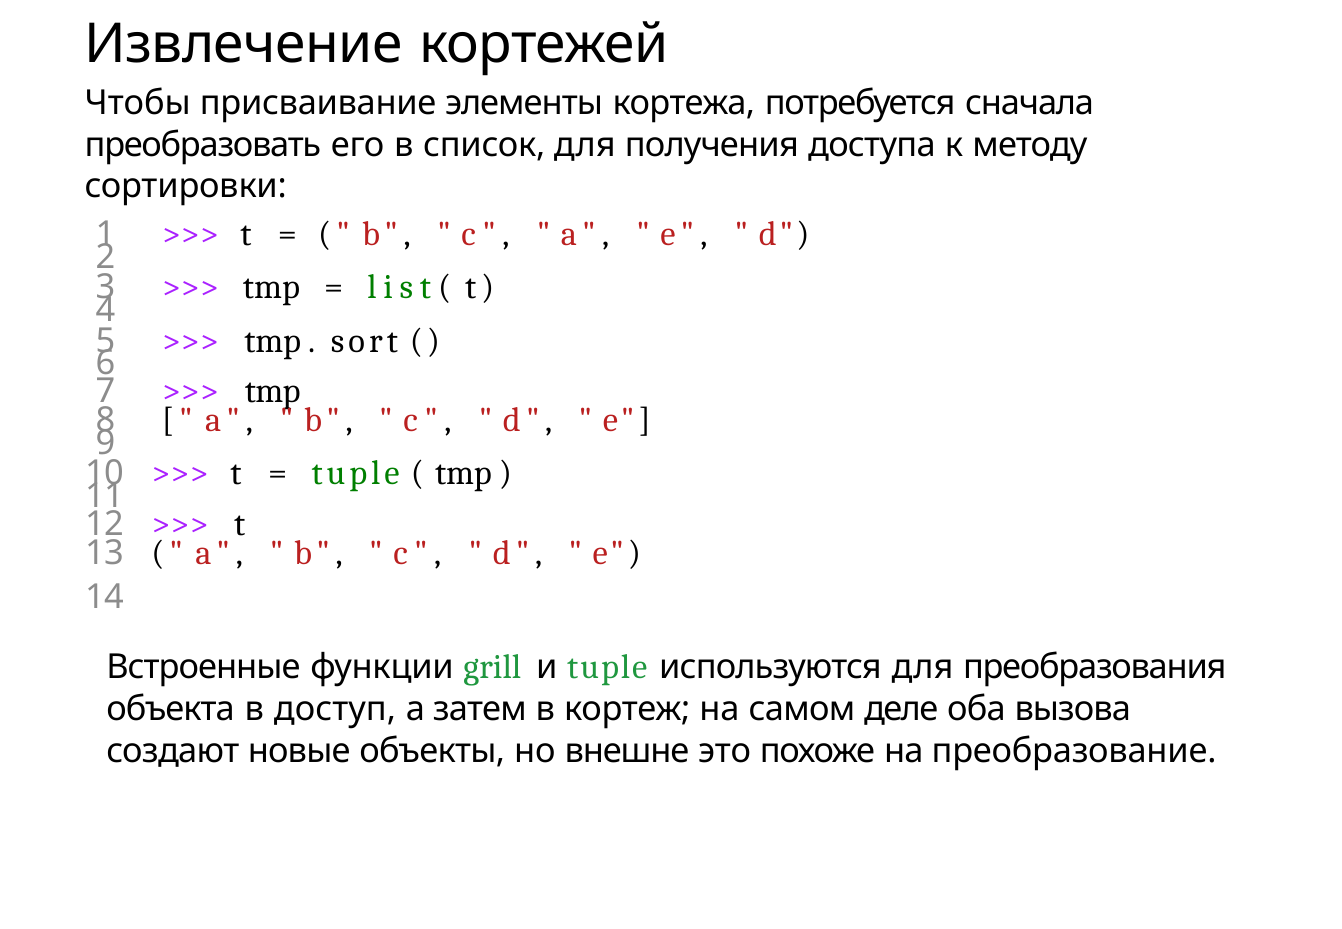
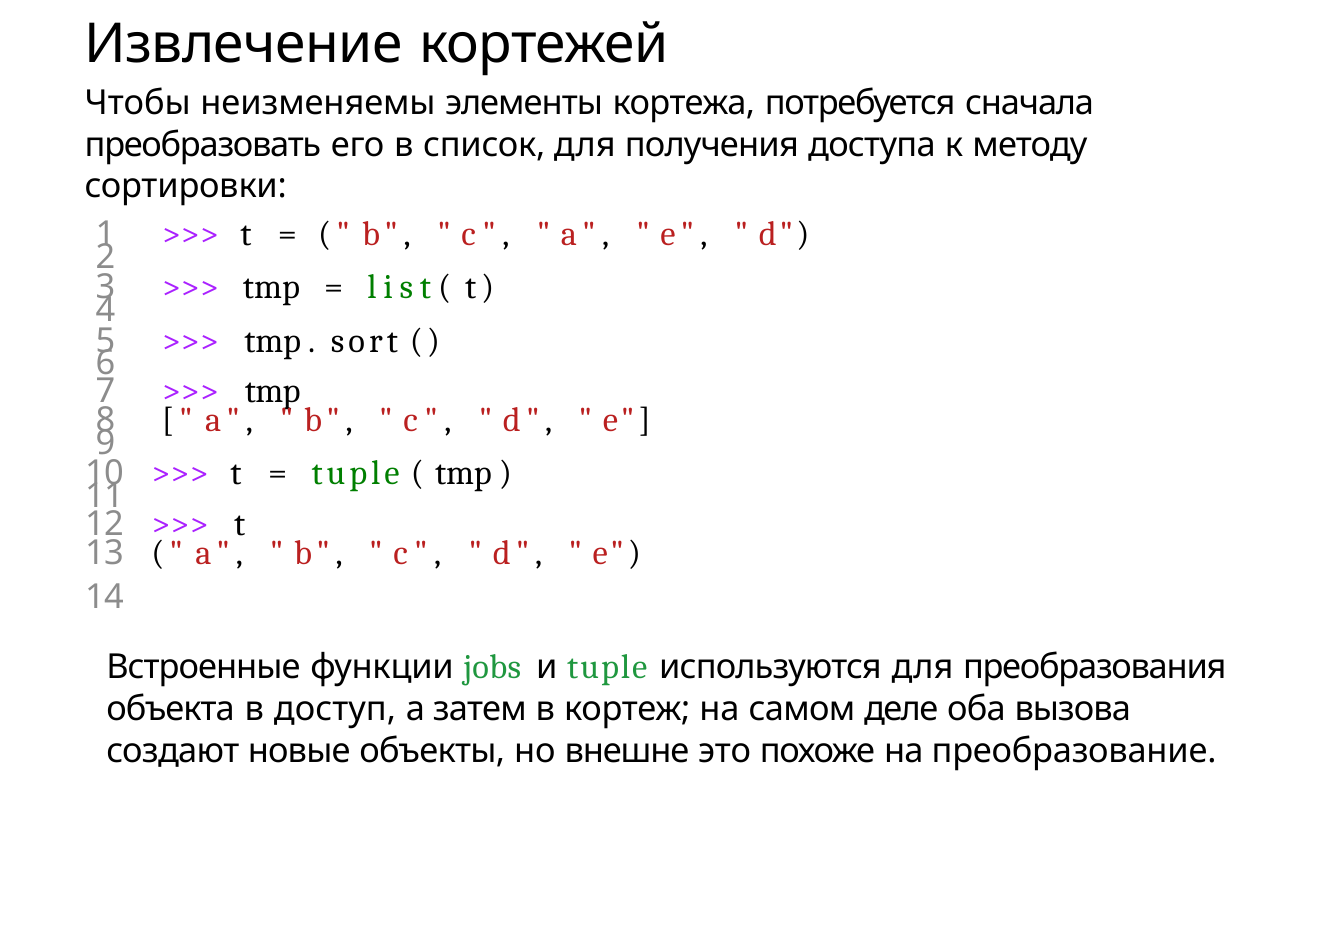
присваивание: присваивание -> неизменяемы (318, 103)
grill: grill -> jobs (492, 668)
